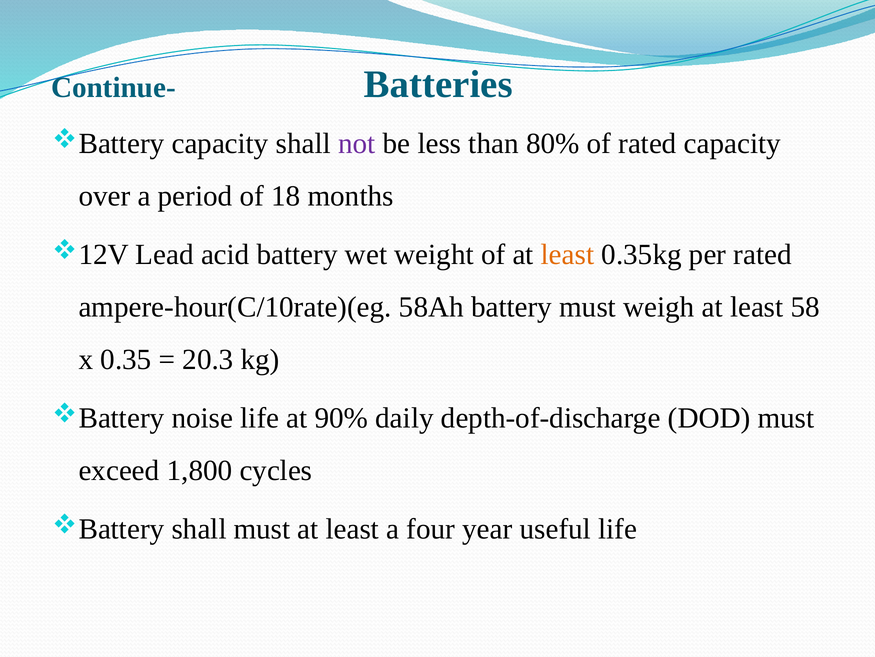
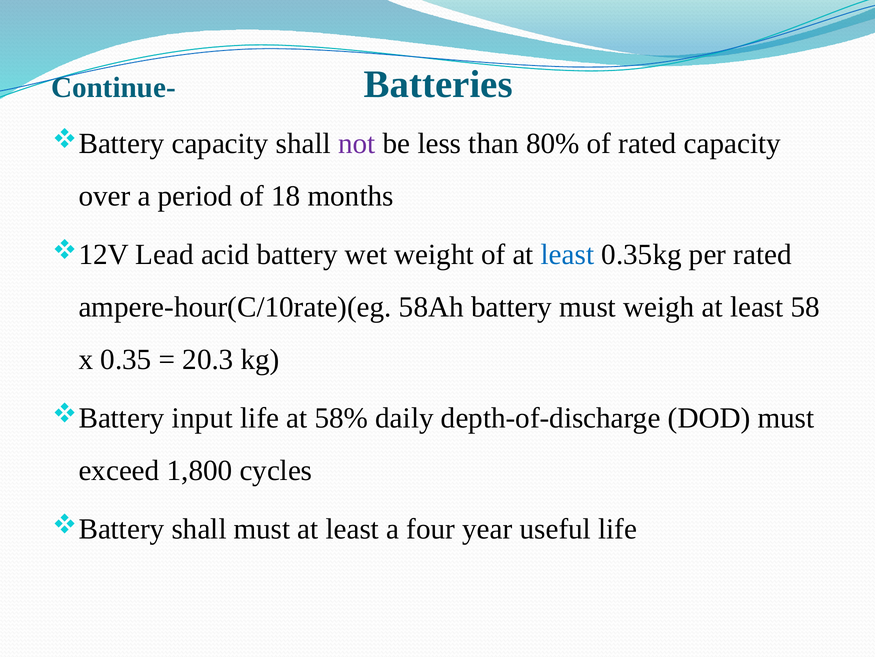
least colour: orange -> blue (567, 254)
noise: noise -> input (202, 418)
90%: 90% -> 58% (341, 418)
